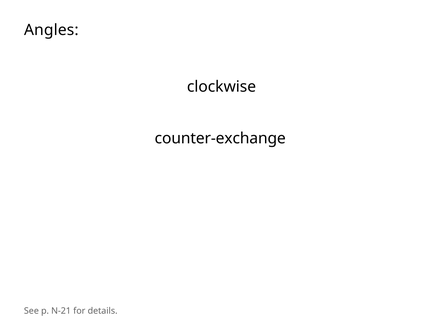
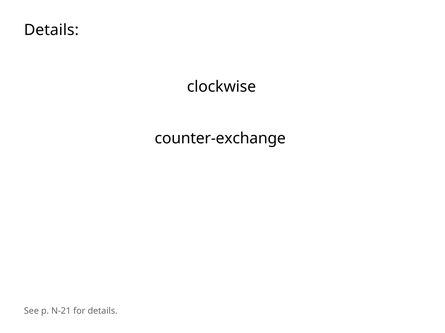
Angles: Angles -> Details (51, 30)
